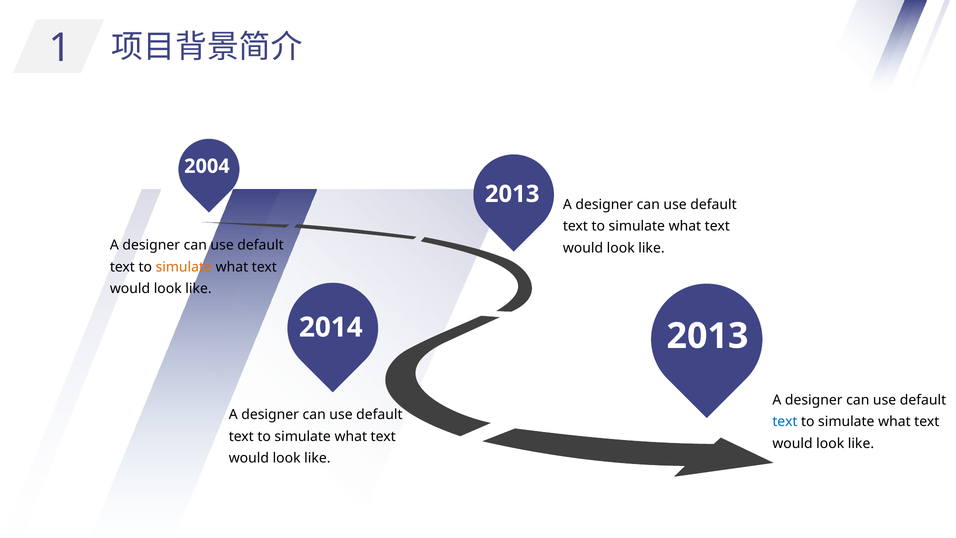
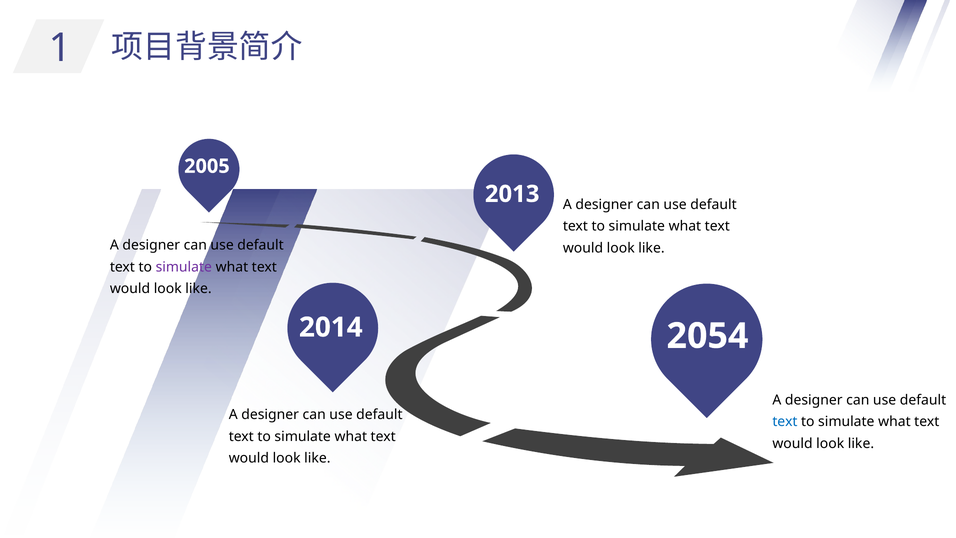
2004: 2004 -> 2005 (207, 166)
simulate colour: orange -> purple (184, 267)
2013: 2013 -> 2054 (708, 336)
